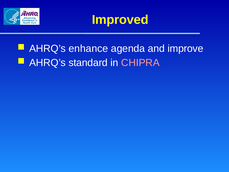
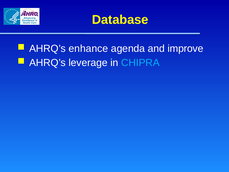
Improved: Improved -> Database (120, 20)
standard: standard -> leverage (88, 63)
CHIPRA colour: pink -> light blue (140, 63)
